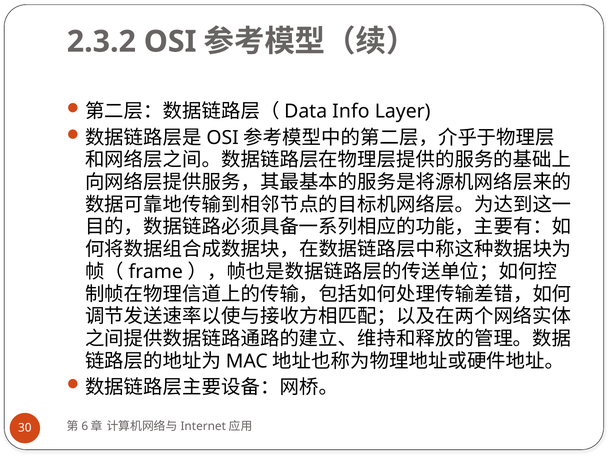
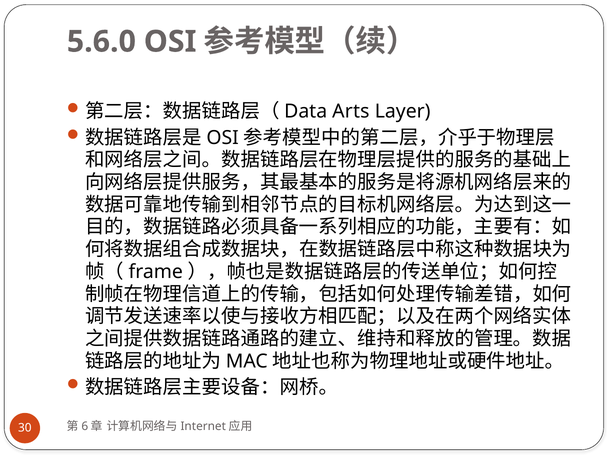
2.3.2: 2.3.2 -> 5.6.0 (101, 42)
Info: Info -> Arts (351, 111)
